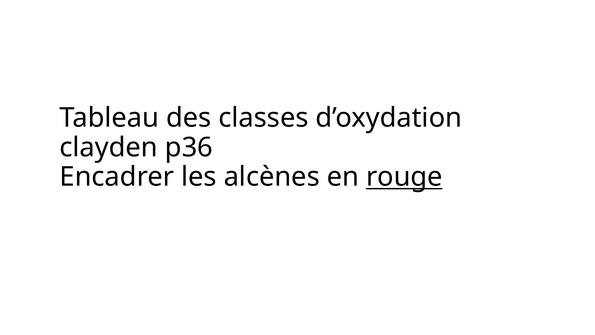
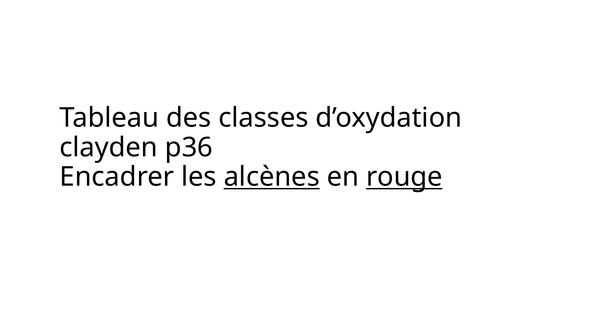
alcènes underline: none -> present (272, 177)
